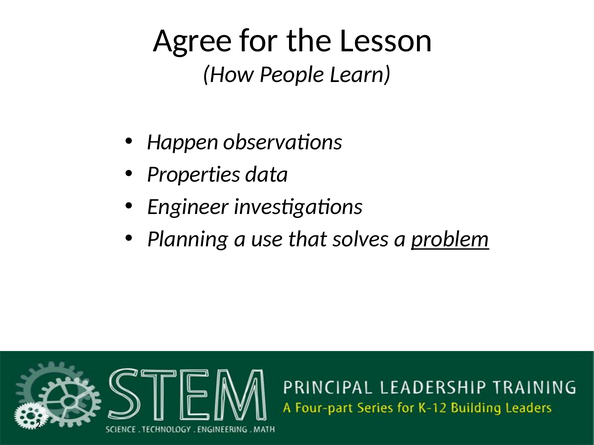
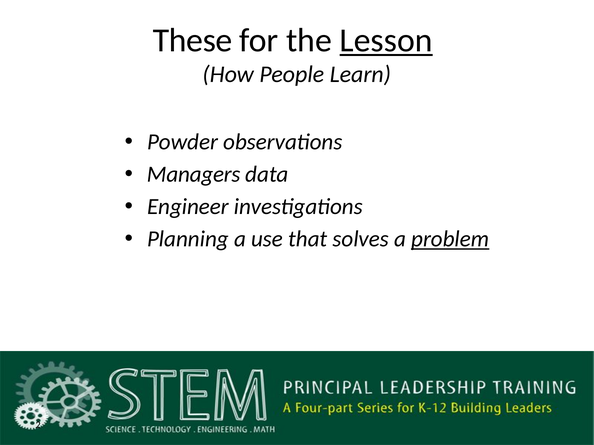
Agree: Agree -> These (193, 40)
Lesson underline: none -> present (386, 40)
Happen: Happen -> Powder (183, 142)
Properties: Properties -> Managers (194, 175)
